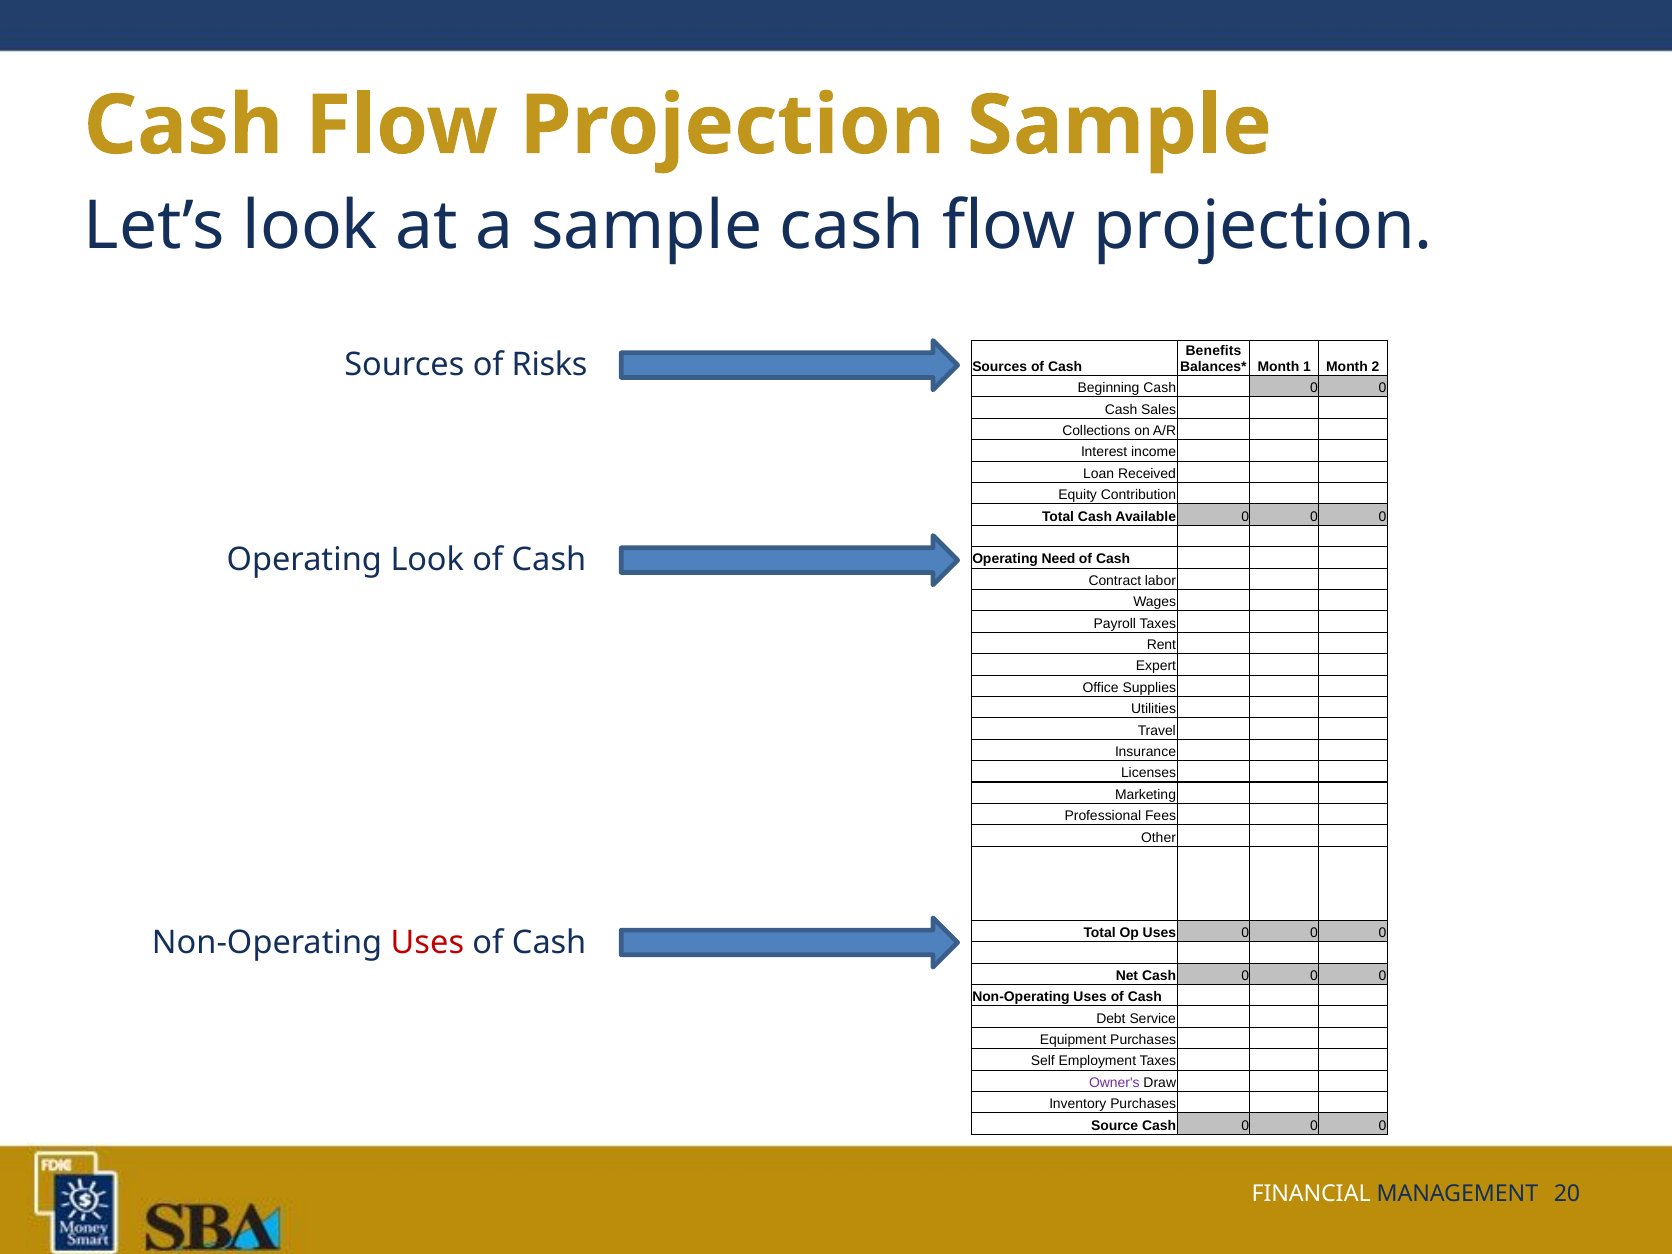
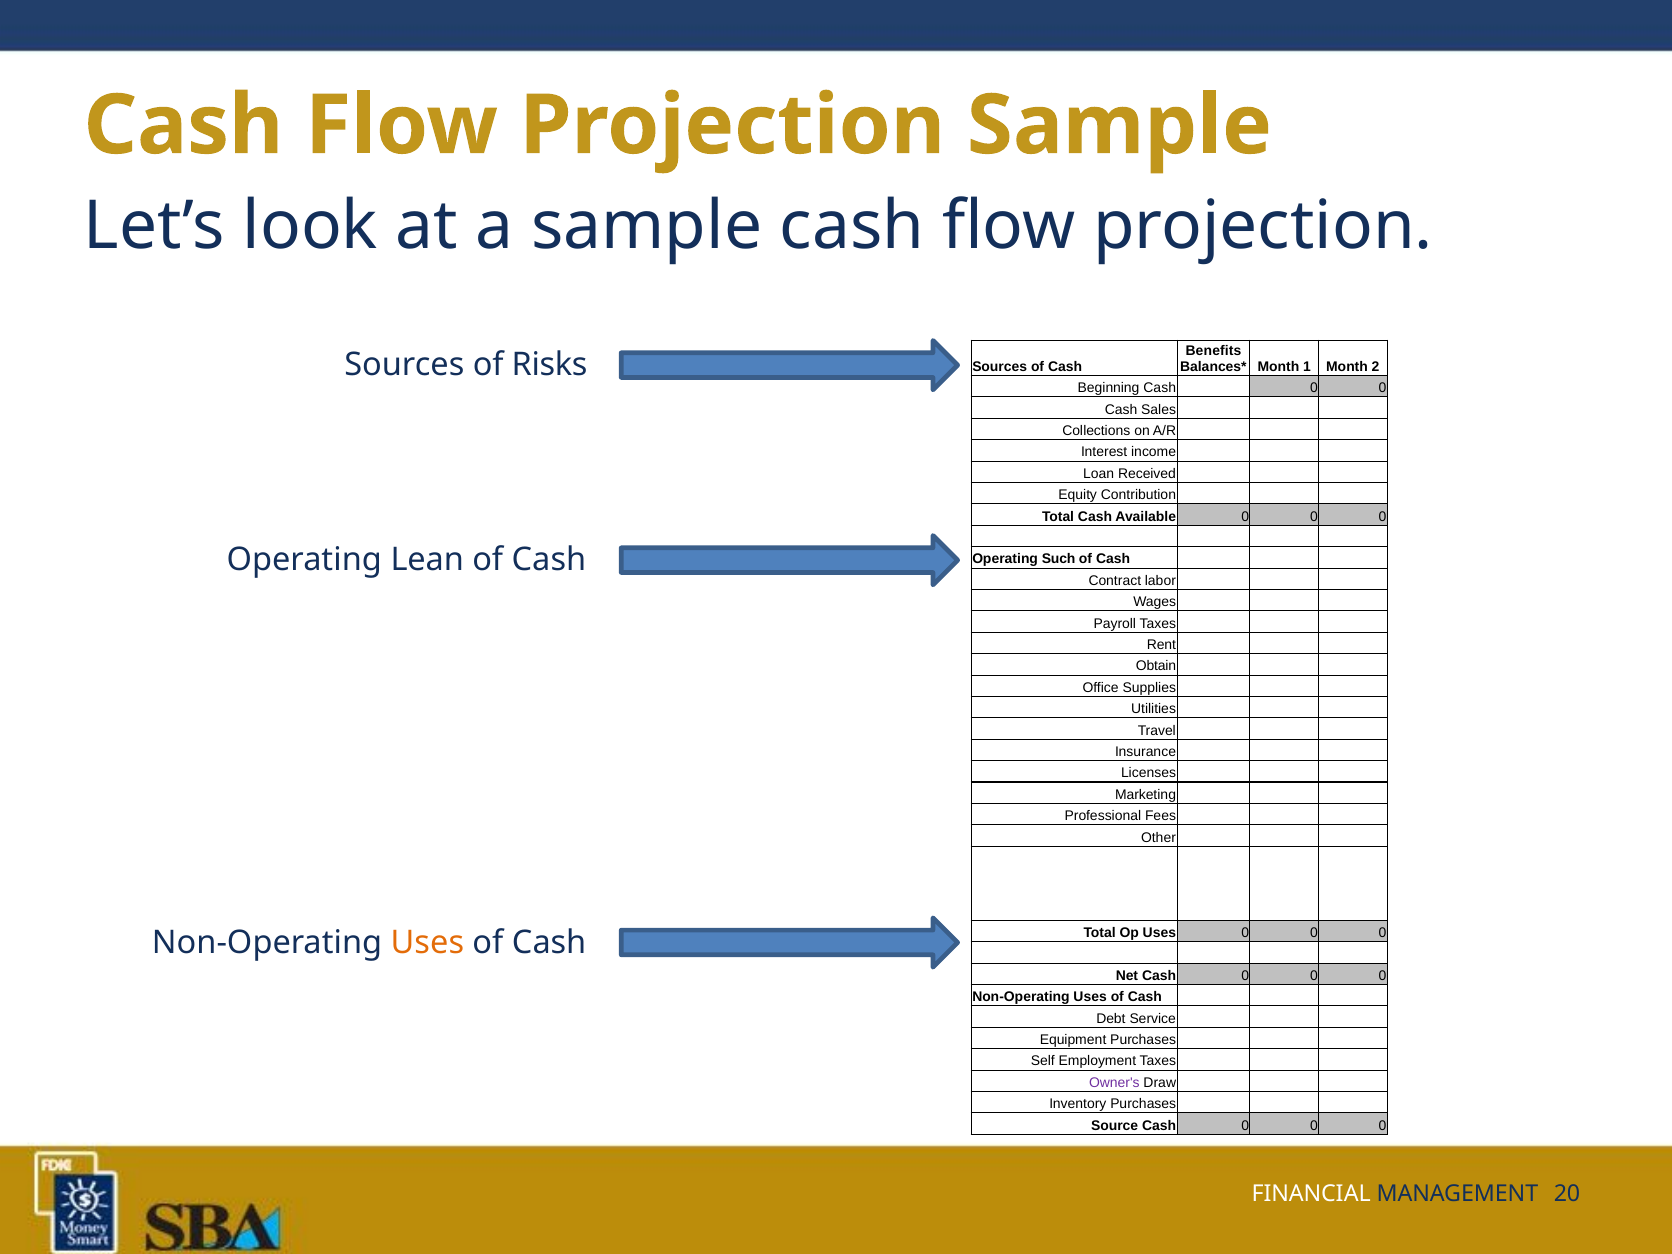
Operating Look: Look -> Lean (427, 560)
Need: Need -> Such (1059, 559)
Expert: Expert -> Obtain (1156, 666)
Uses colour: red -> orange (427, 942)
